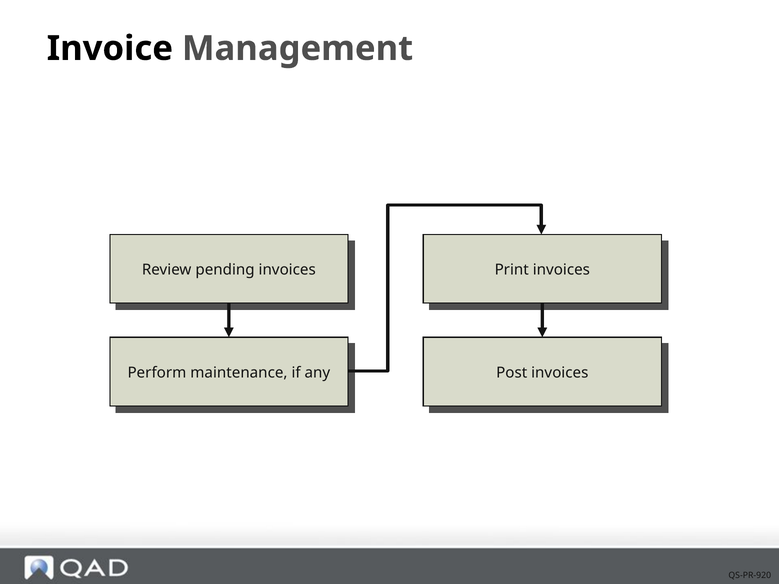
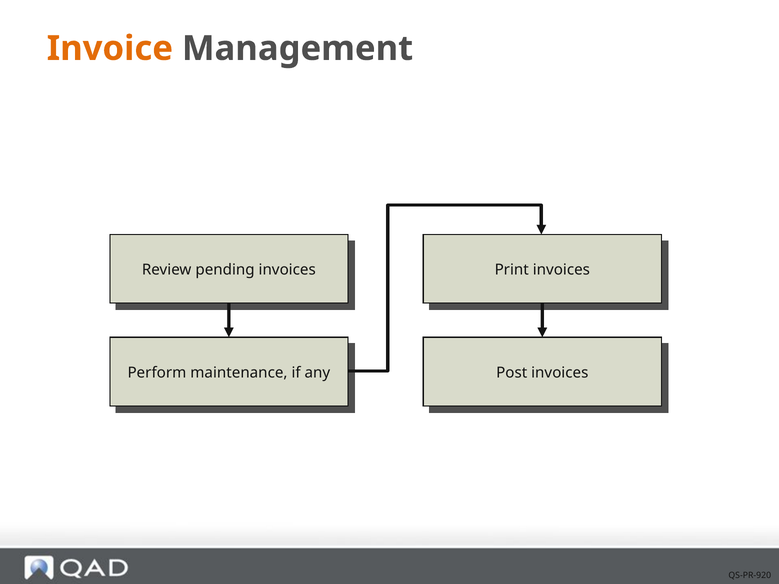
Invoice colour: black -> orange (110, 49)
